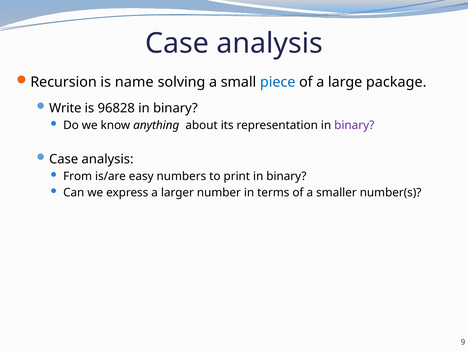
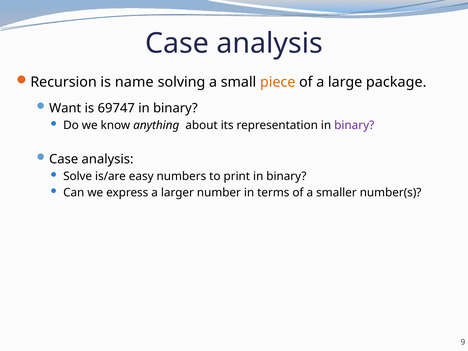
piece colour: blue -> orange (278, 82)
Write: Write -> Want (65, 108)
96828: 96828 -> 69747 (116, 108)
From: From -> Solve (78, 176)
